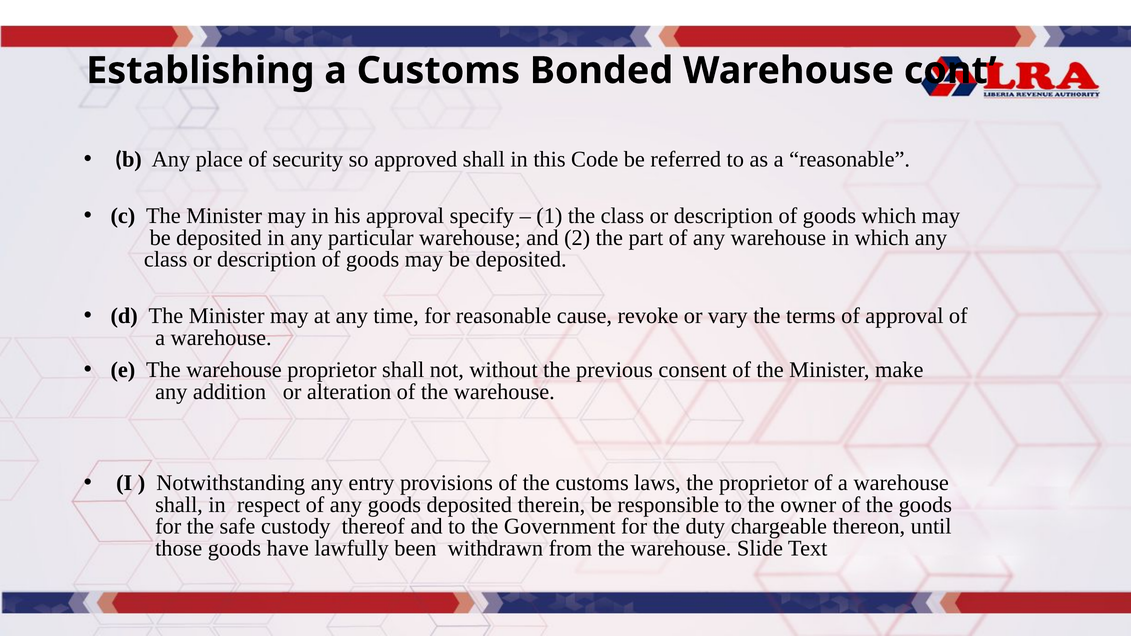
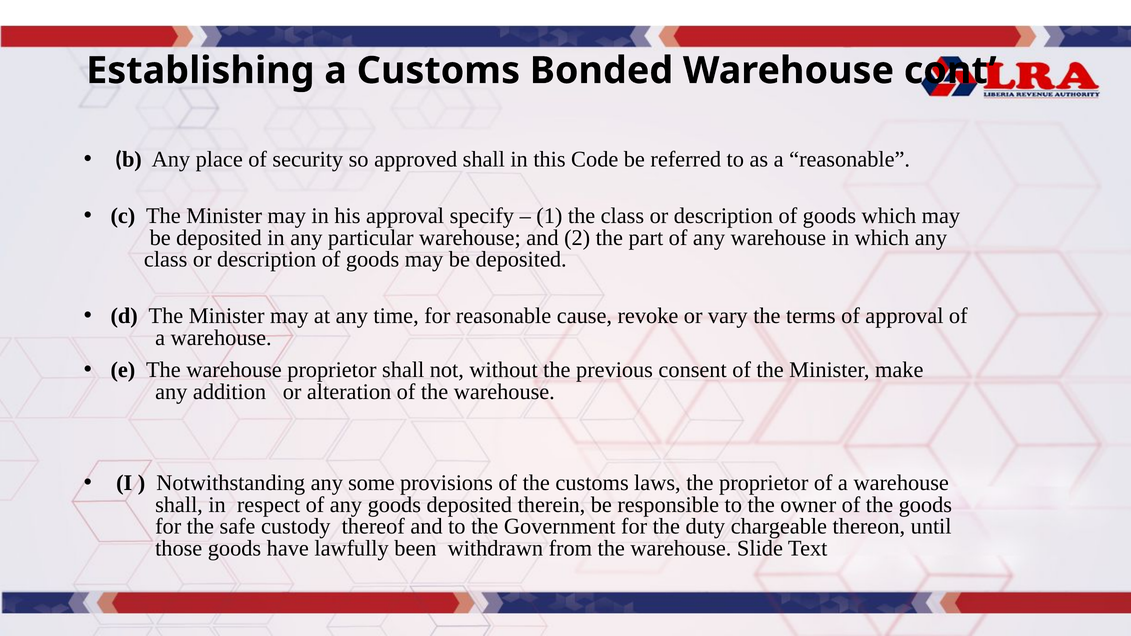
entry: entry -> some (372, 483)
